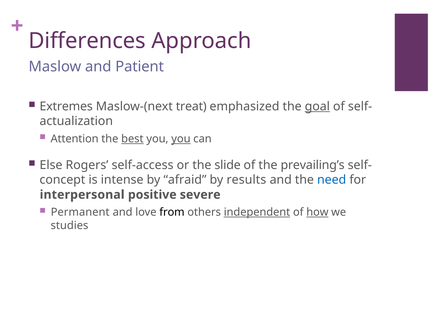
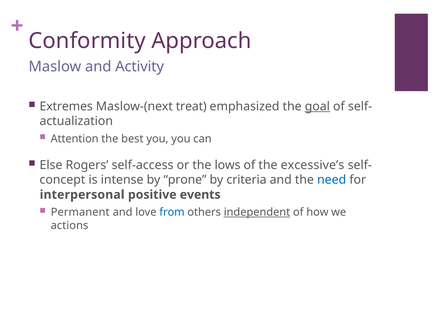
Differences: Differences -> Conformity (87, 41)
Patient: Patient -> Activity (140, 67)
best underline: present -> none (132, 139)
you underline: present -> none (181, 139)
slide: slide -> lows (228, 165)
prevailing’s: prevailing’s -> excessive’s (312, 165)
afraid: afraid -> prone (185, 180)
results: results -> criteria (246, 180)
severe: severe -> events (200, 194)
from colour: black -> blue (172, 212)
how underline: present -> none (317, 212)
studies: studies -> actions (69, 225)
